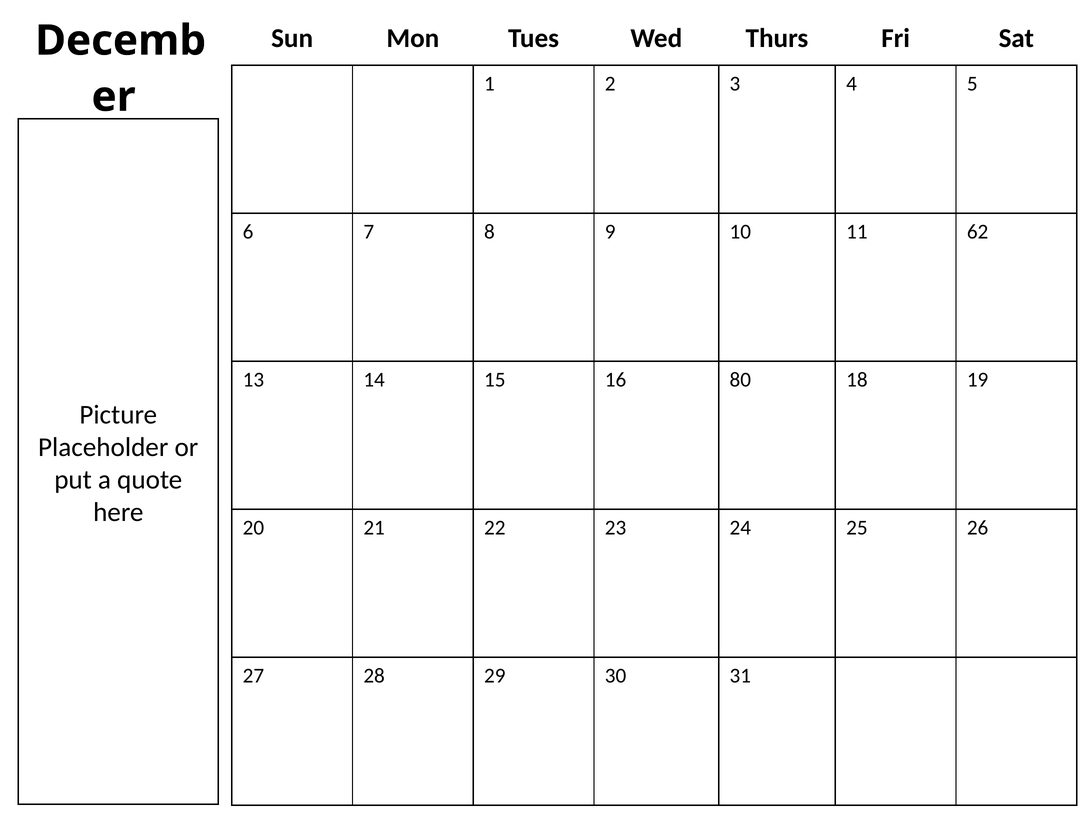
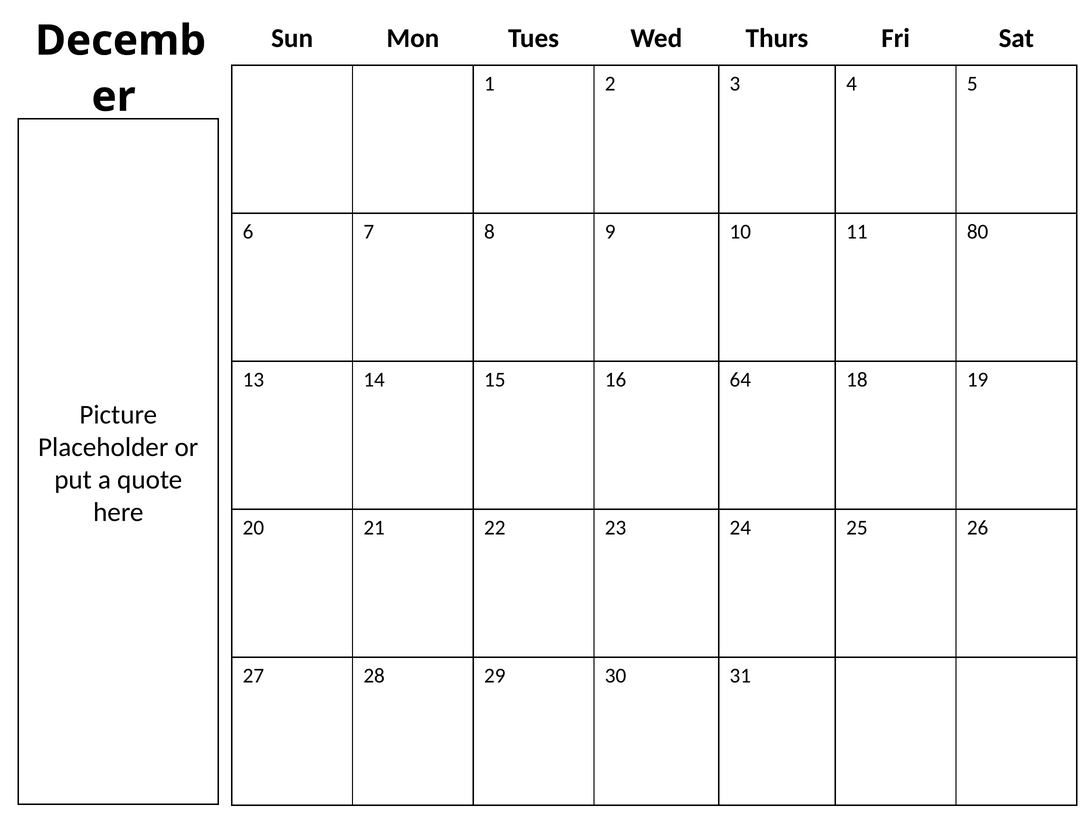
62: 62 -> 80 (978, 232)
80: 80 -> 64 (740, 380)
